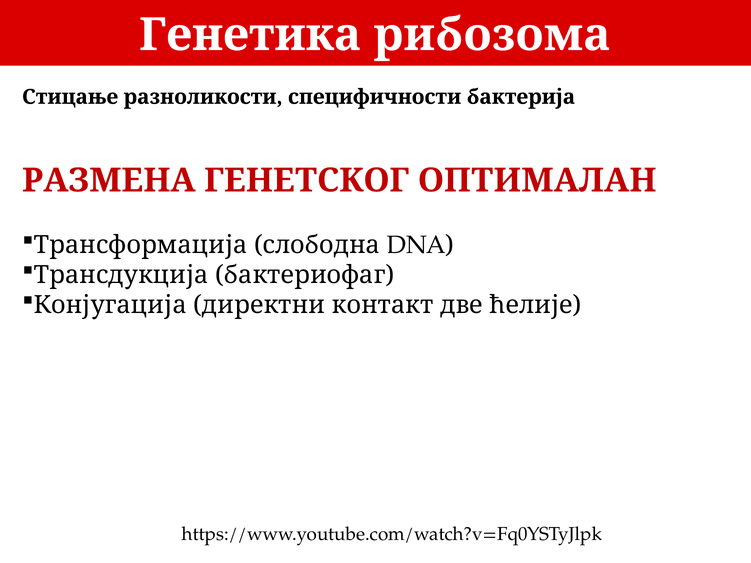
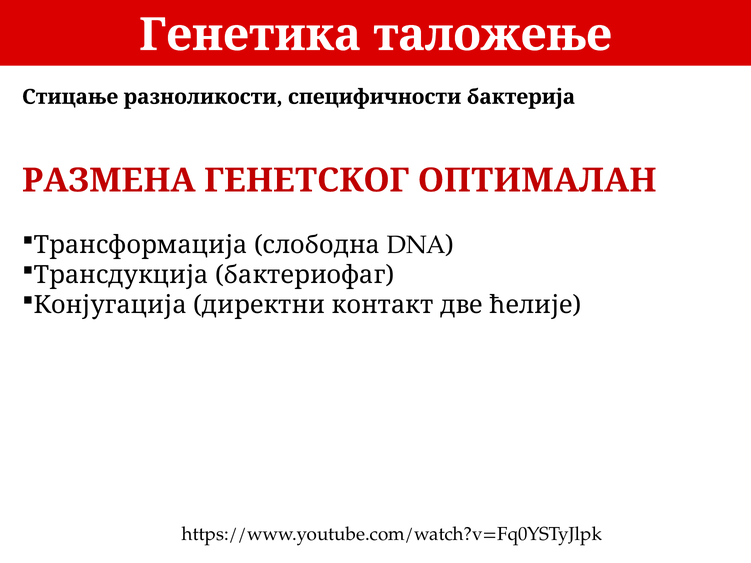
рибозома: рибозома -> таложење (493, 35)
